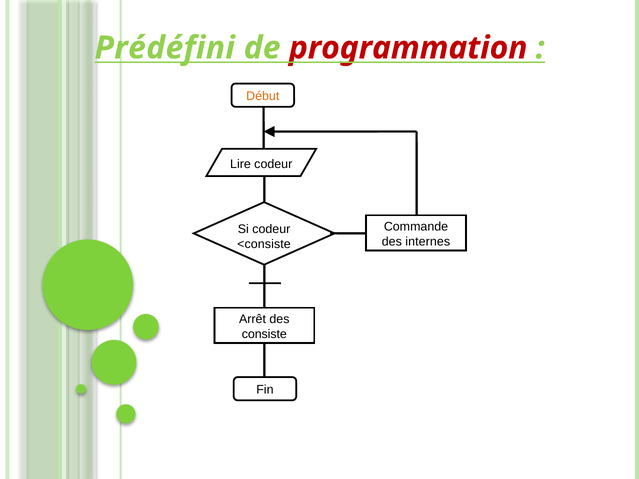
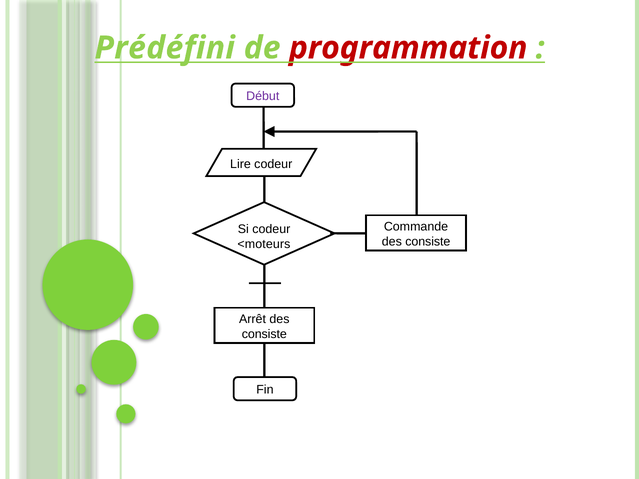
Début colour: orange -> purple (263, 96)
internes: internes -> consiste (428, 242)
<consiste: <consiste -> <moteurs (264, 244)
